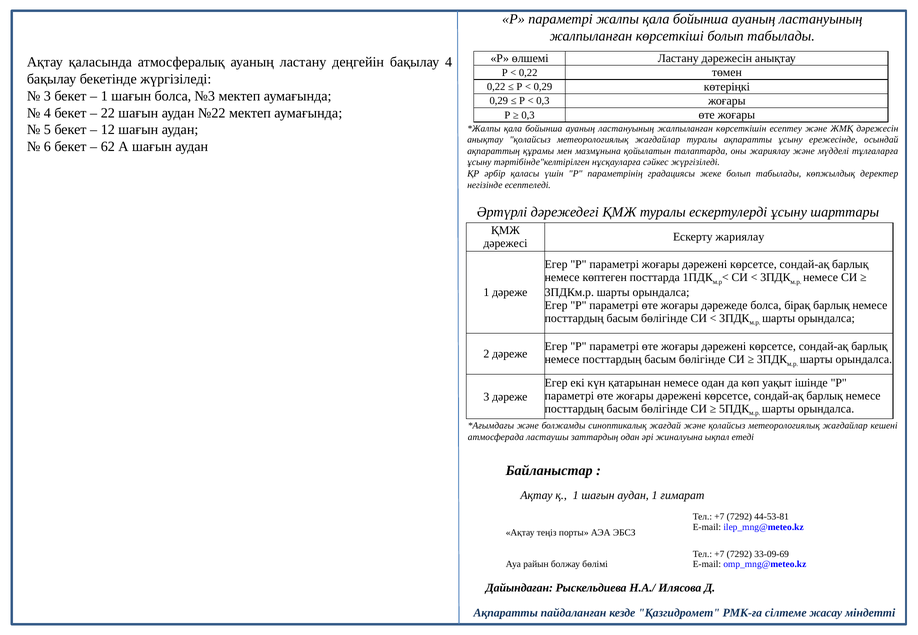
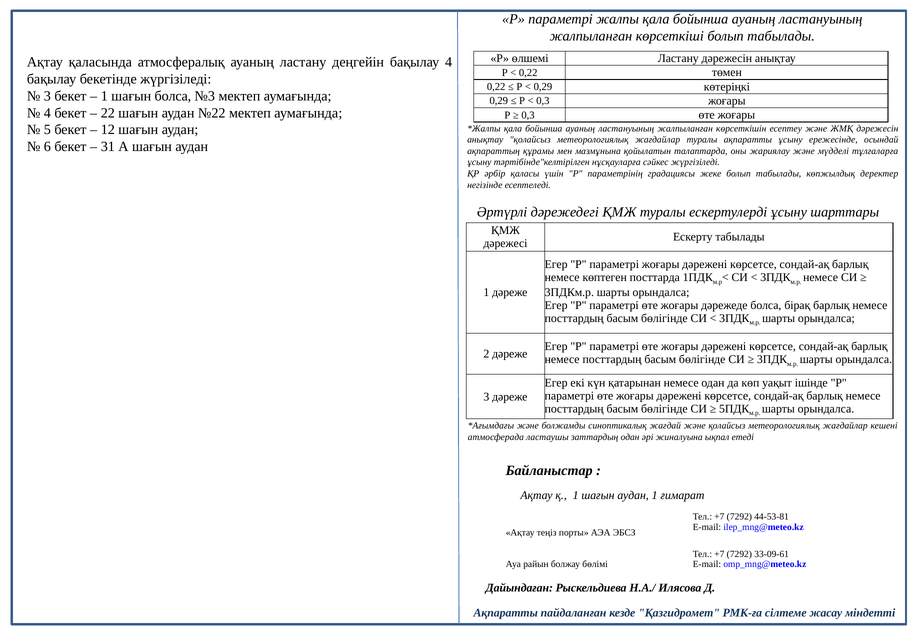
62: 62 -> 31 (108, 147)
Ескерту жариялау: жариялау -> табылады (740, 237)
33-09-69: 33-09-69 -> 33-09-61 (772, 554)
